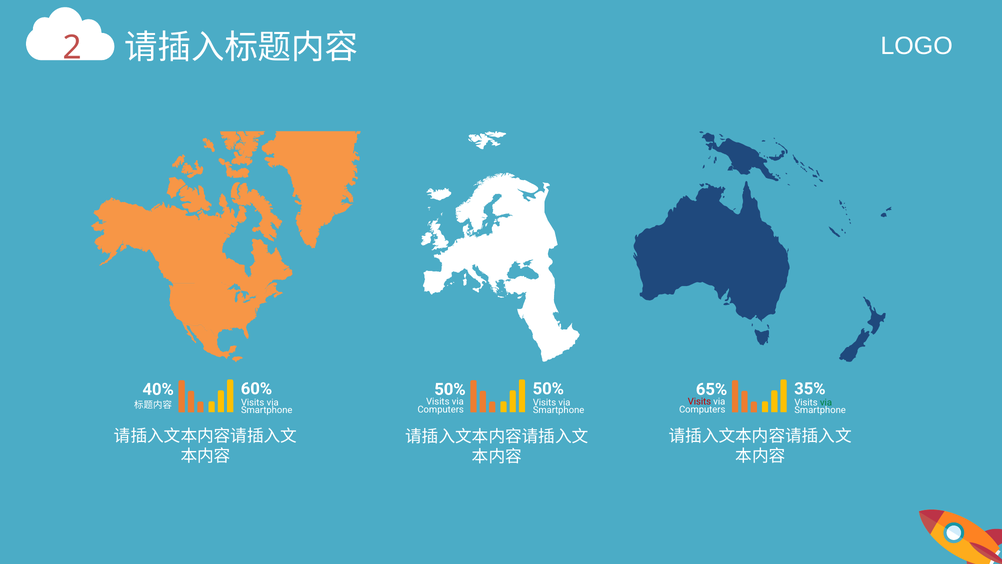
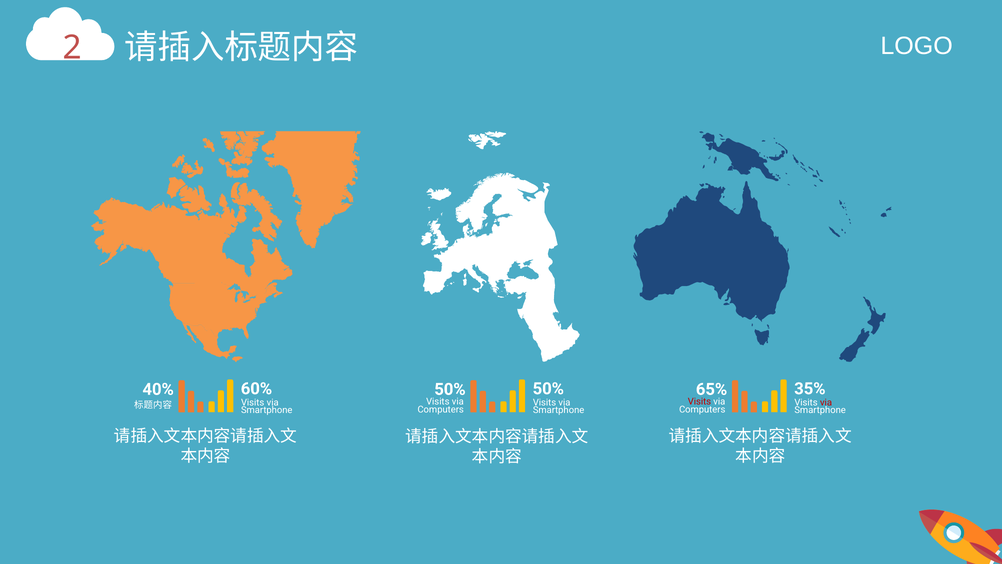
via colour: green -> red (826, 402)
